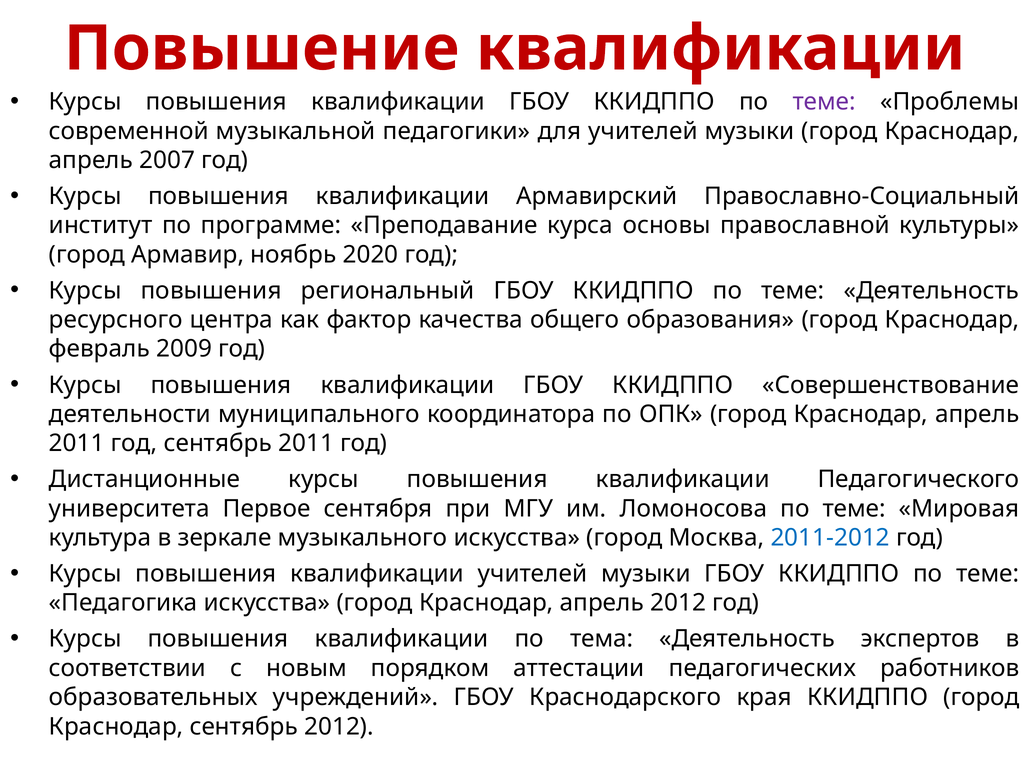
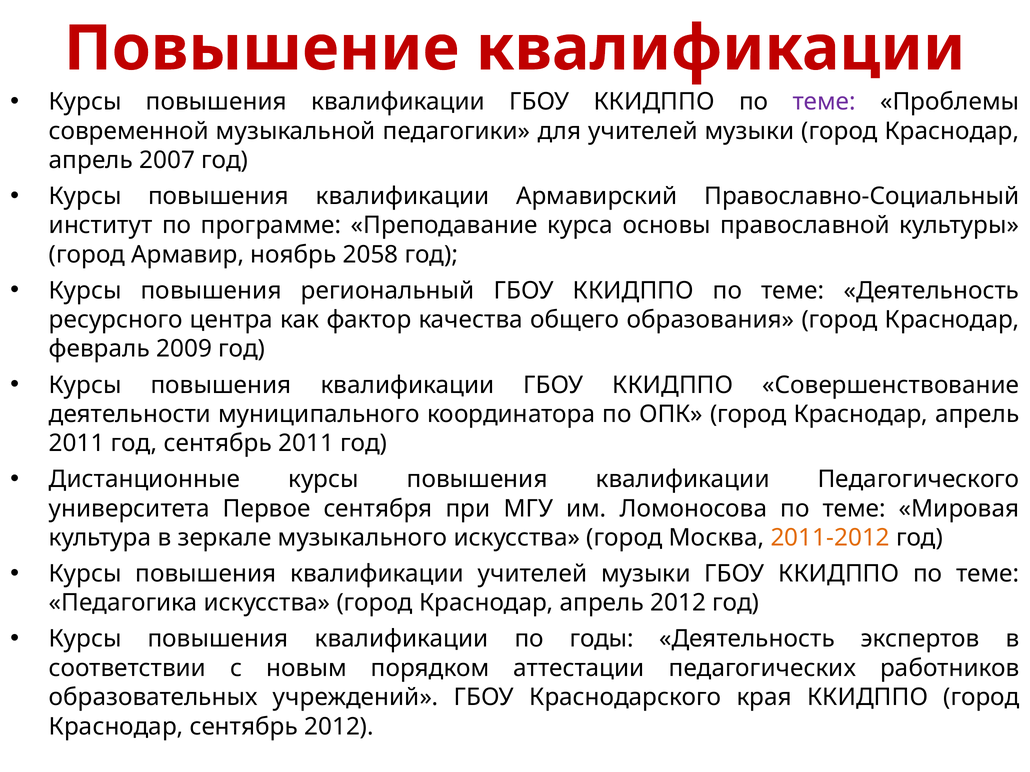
2020: 2020 -> 2058 (371, 255)
2011-2012 colour: blue -> orange (830, 538)
тема: тема -> годы (602, 639)
